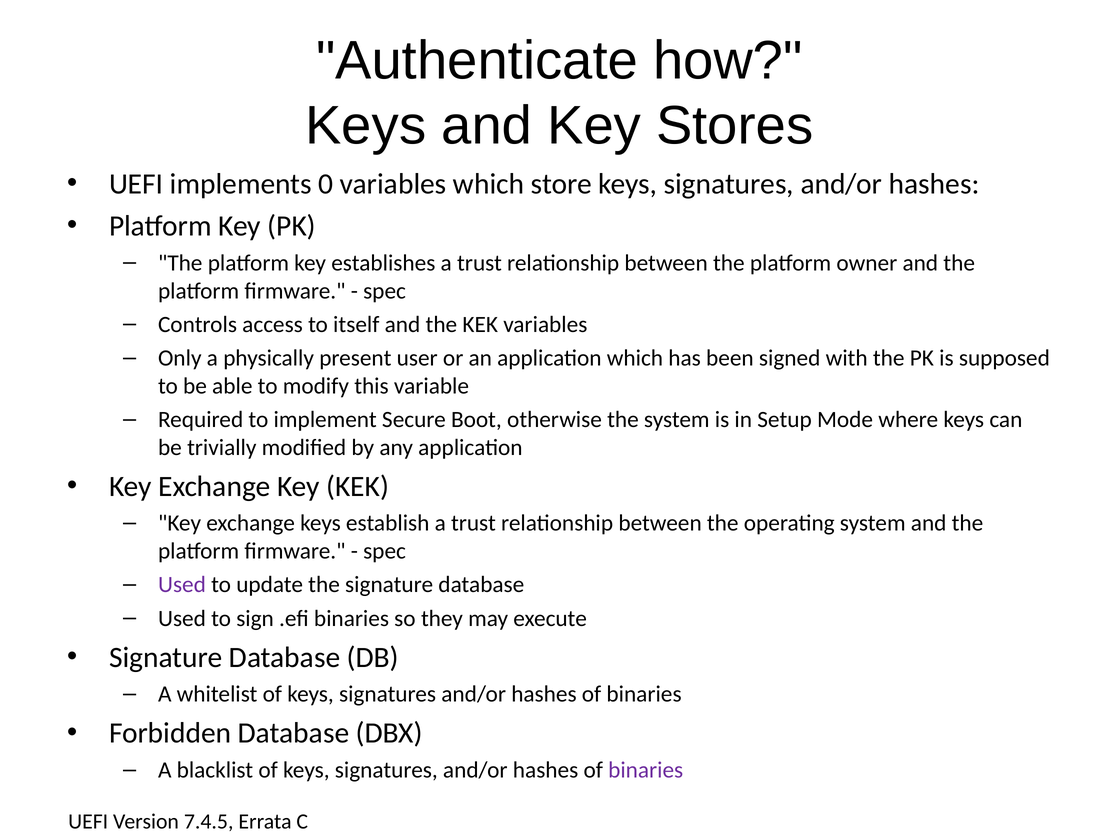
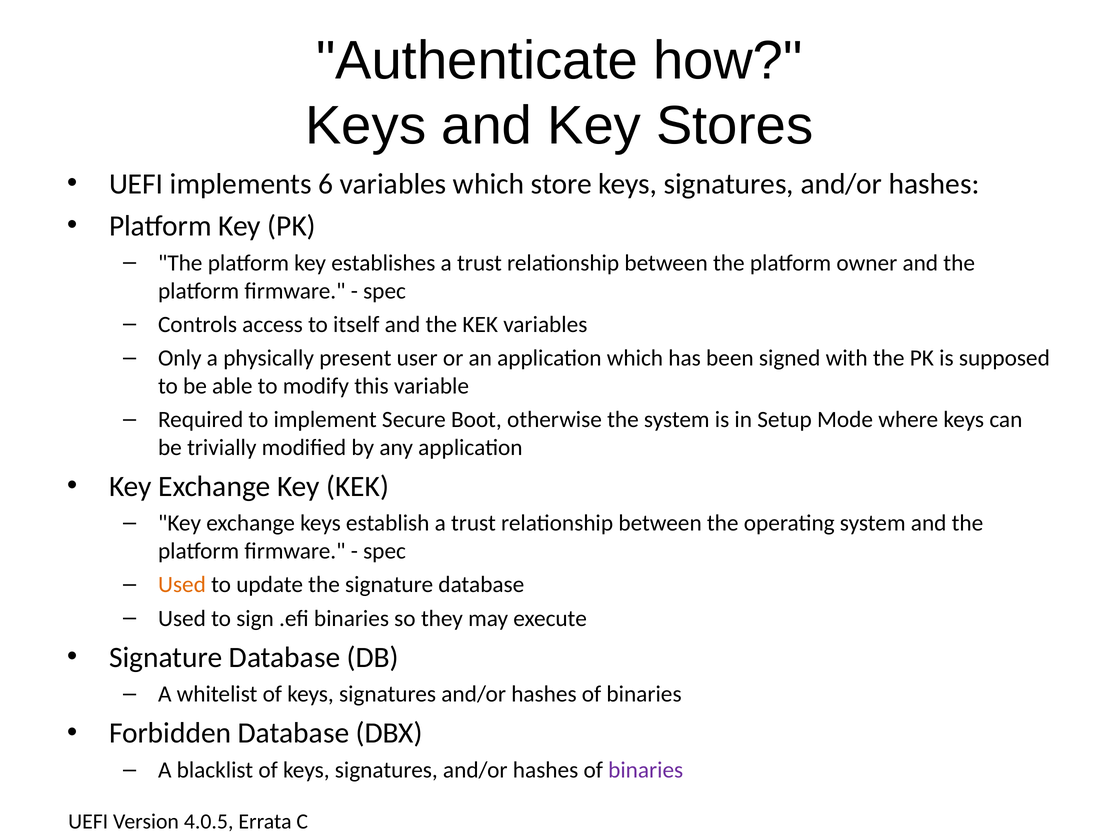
0: 0 -> 6 (326, 184)
Used colour: purple -> orange (182, 585)
7.4.5: 7.4.5 -> 4.0.5 (209, 822)
